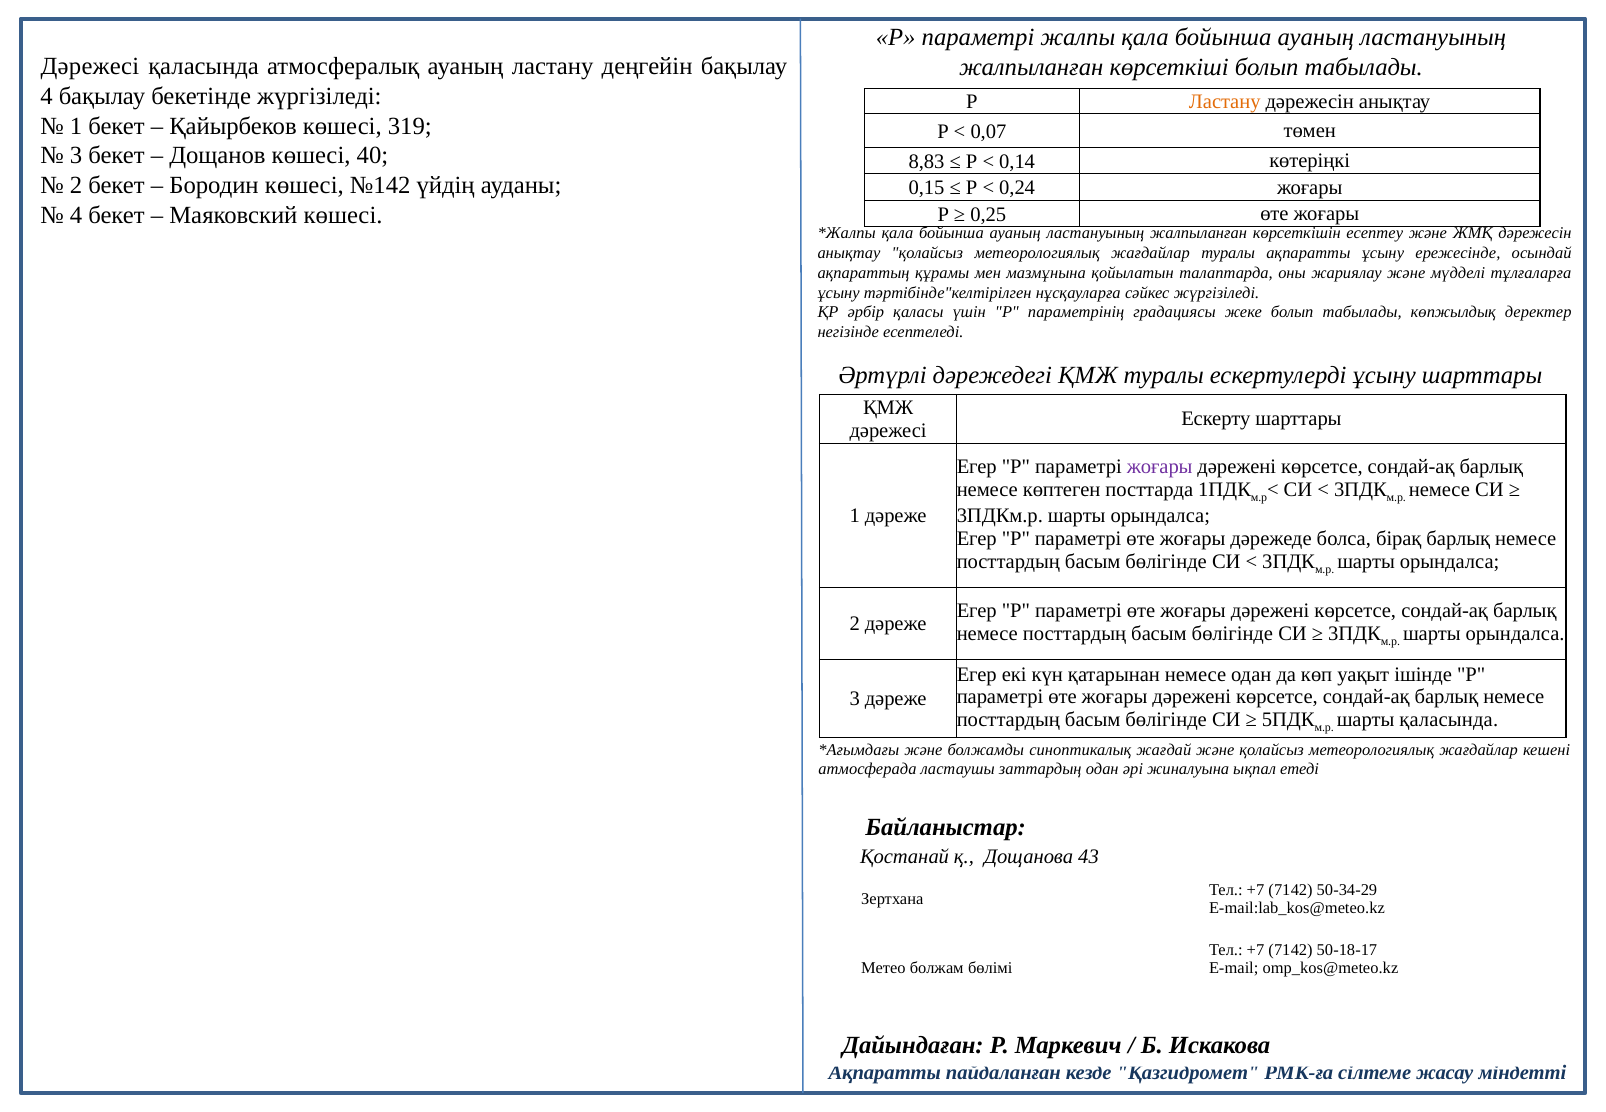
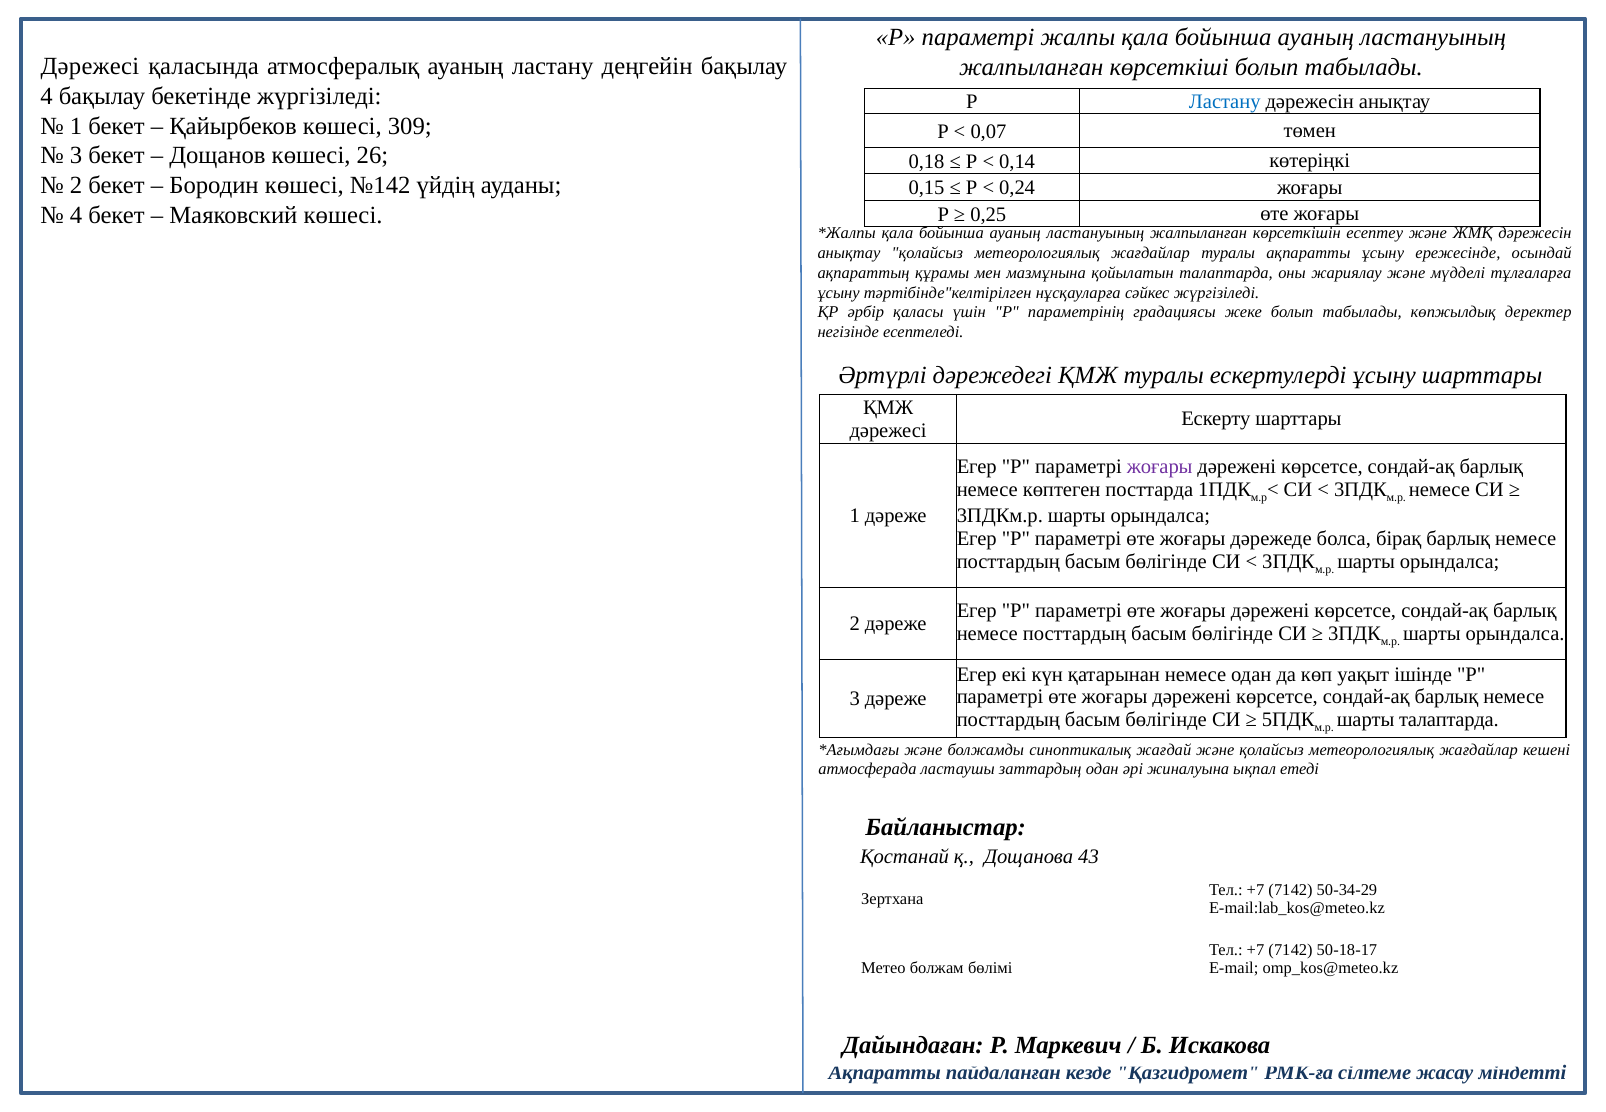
Ластану colour: orange -> blue (1225, 101)
319: 319 -> 309 (410, 126)
40: 40 -> 26 (372, 156)
8,83: 8,83 -> 0,18 (927, 162)
шарты қаласында: қаласында -> талаптарда (1449, 720)
